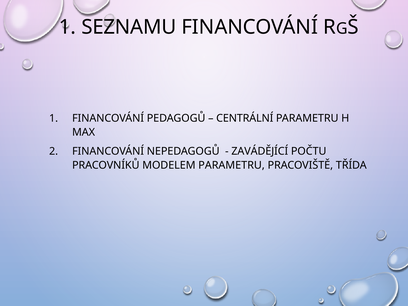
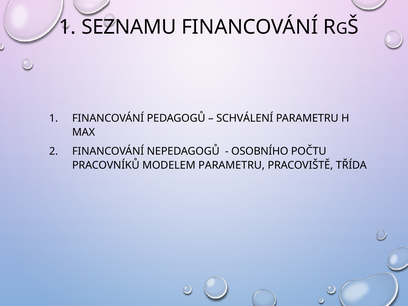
CENTRÁLNÍ: CENTRÁLNÍ -> SCHVÁLENÍ (245, 118)
ZAVÁDĚJÍCÍ: ZAVÁDĚJÍCÍ -> OSOBNÍHO (260, 151)
